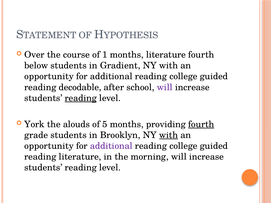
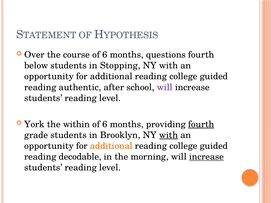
course of 1: 1 -> 6 (105, 55)
months literature: literature -> questions (166, 55)
Gradient: Gradient -> Stopping (120, 66)
decodable: decodable -> authentic (80, 87)
reading underline: present -> none (81, 98)
alouds: alouds -> within (76, 124)
5: 5 -> 6 (105, 124)
additional colour: purple -> orange (111, 146)
reading literature: literature -> decodable (80, 157)
increase underline: none -> present (206, 157)
